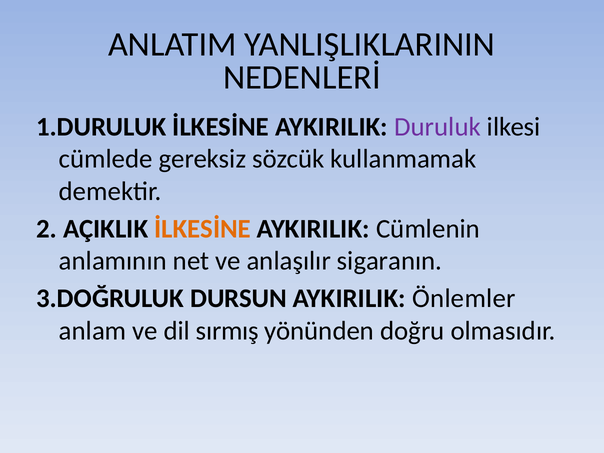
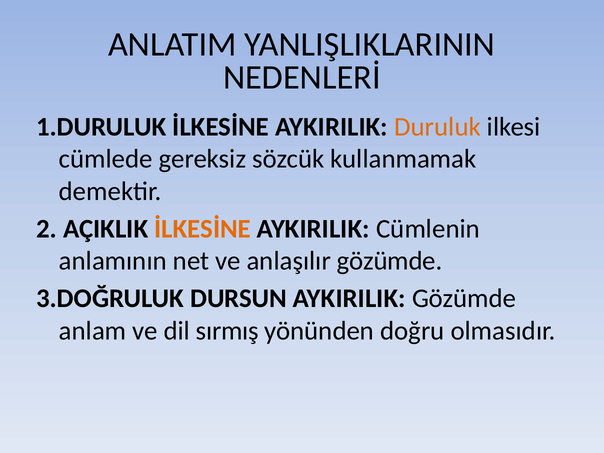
Duruluk colour: purple -> orange (438, 127)
anlaşılır sigaranın: sigaranın -> gözümde (390, 261)
AYKIRILIK Önlemler: Önlemler -> Gözümde (464, 299)
